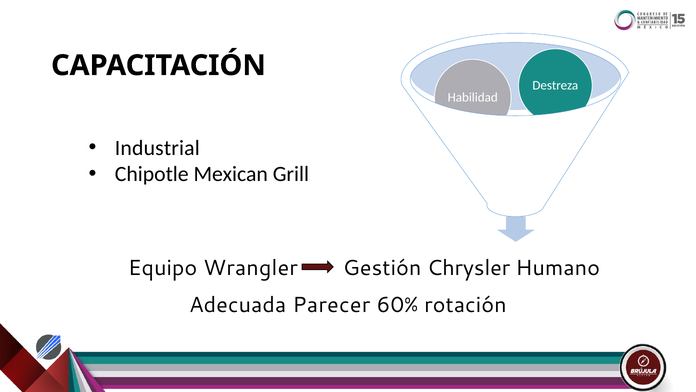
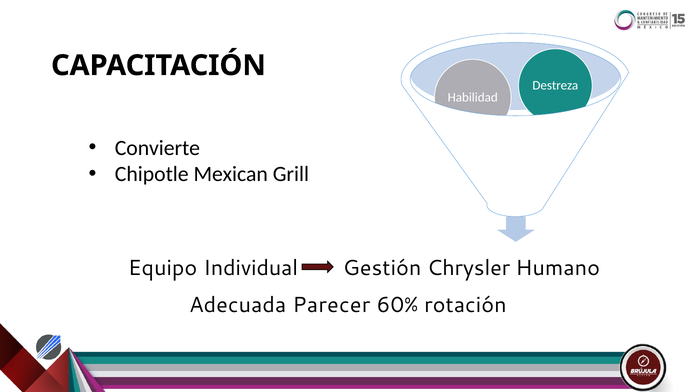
Industrial: Industrial -> Convierte (157, 148)
Wrangler: Wrangler -> Individual (251, 268)
